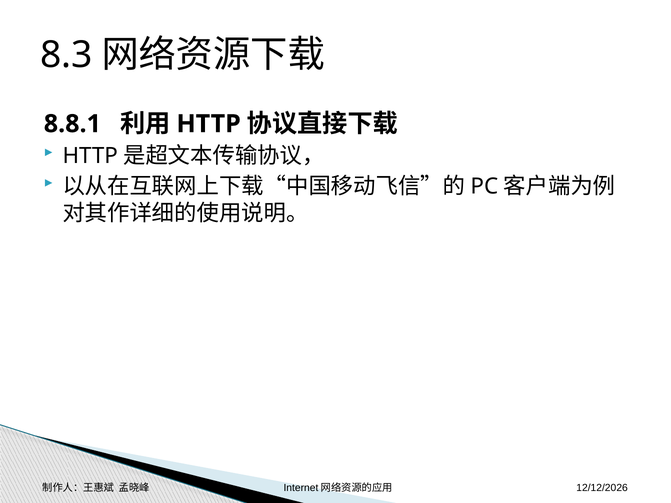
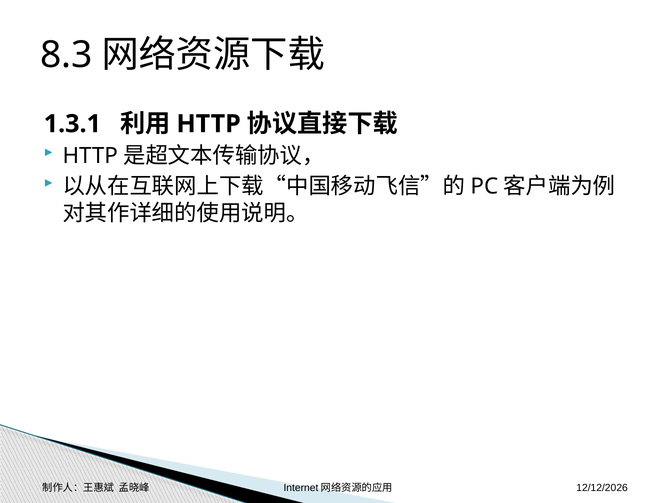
8.8.1: 8.8.1 -> 1.3.1 (72, 124)
